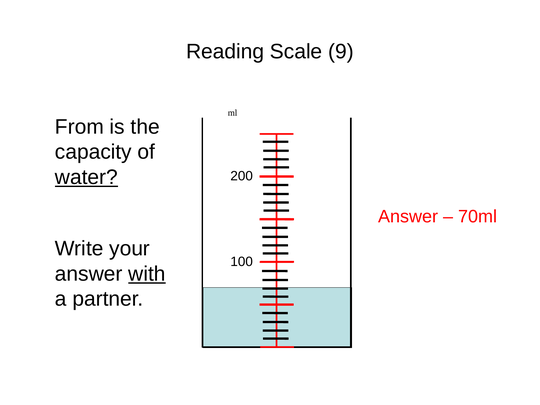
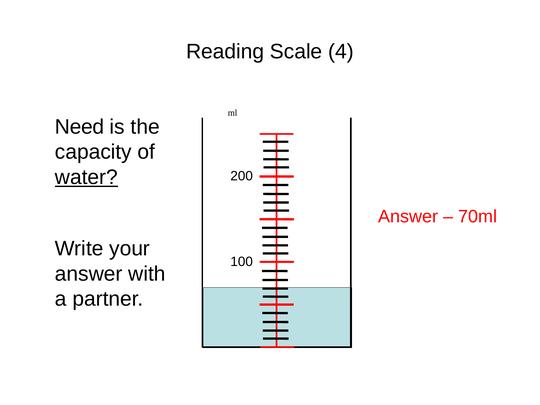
9: 9 -> 4 (341, 51)
From: From -> Need (80, 127)
with underline: present -> none (147, 274)
